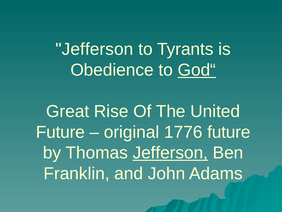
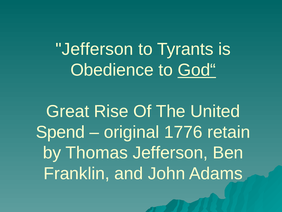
Future: Future -> Spend (60, 132)
1776 future: future -> retain (229, 132)
Jefferson underline: present -> none (170, 153)
